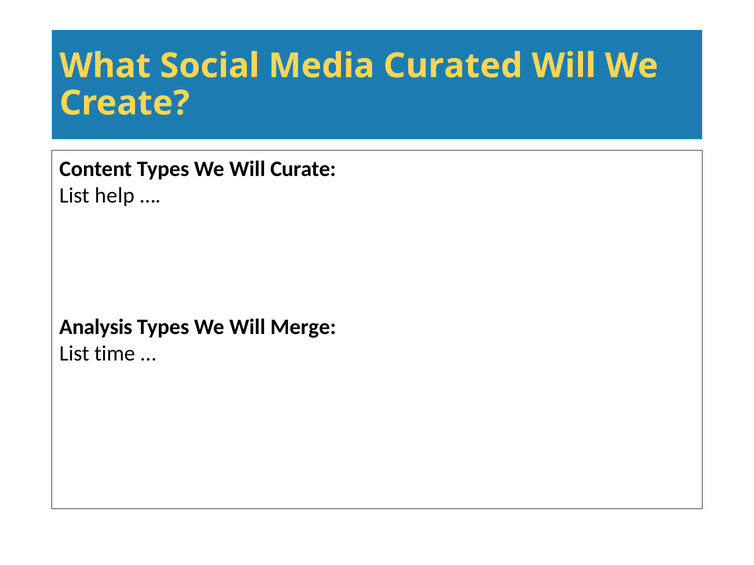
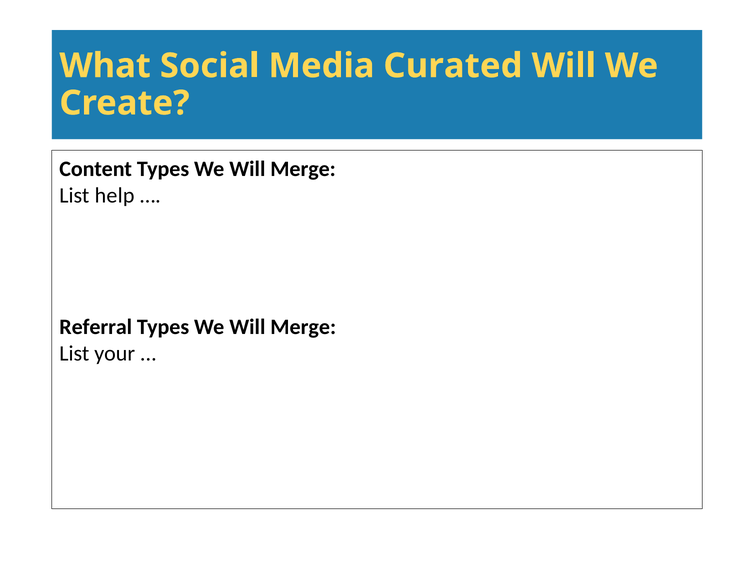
Curate: Curate -> Merge (303, 169)
Analysis: Analysis -> Referral (96, 327)
time: time -> your (115, 354)
